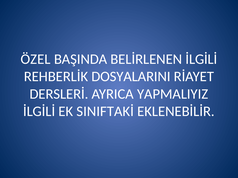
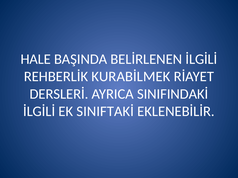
ÖZEL: ÖZEL -> HALE (36, 59)
DOSYALARINI: DOSYALARINI -> KURABİLMEK (131, 77)
YAPMALIYIZ: YAPMALIYIZ -> SINIFINDAKİ (173, 94)
